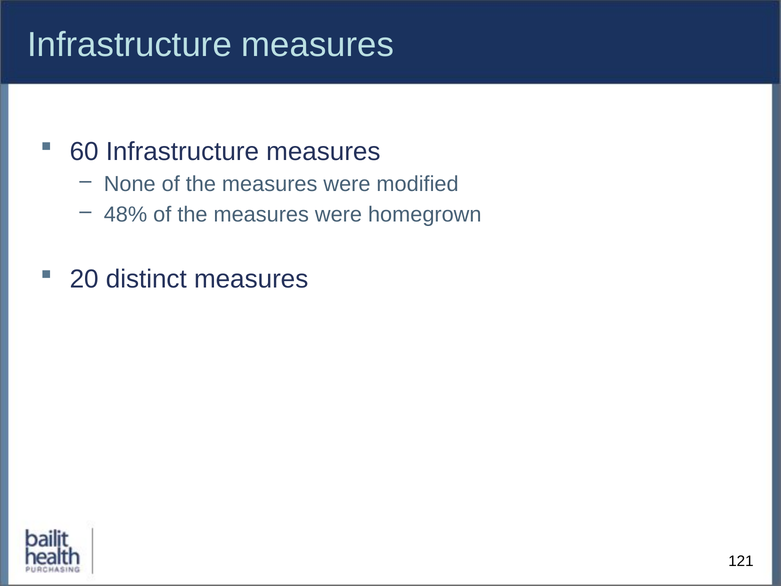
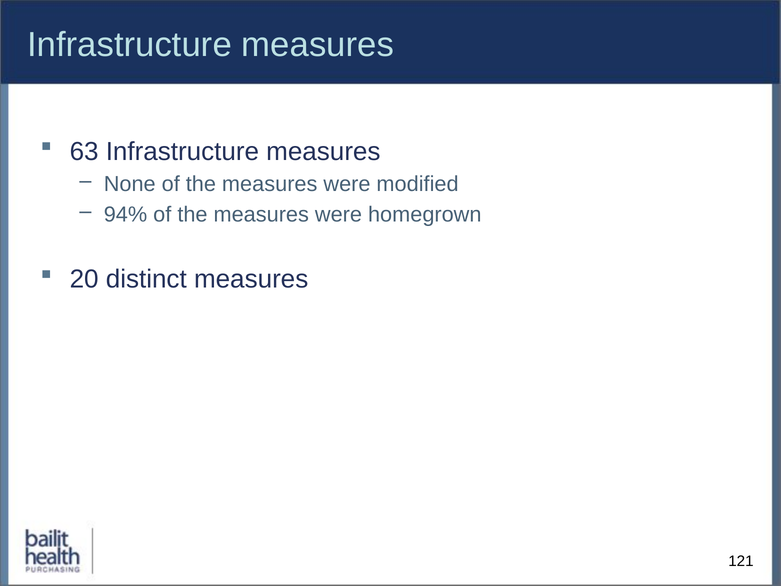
60: 60 -> 63 (84, 152)
48%: 48% -> 94% (125, 215)
